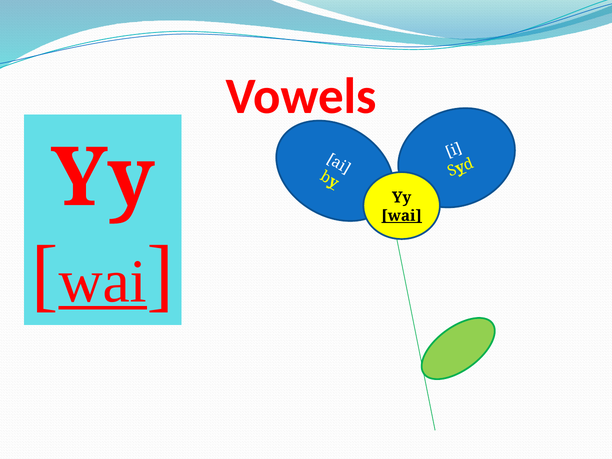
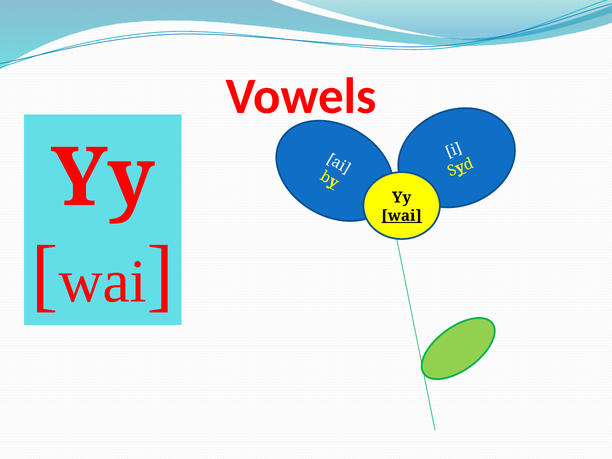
wai underline: present -> none (103, 281)
